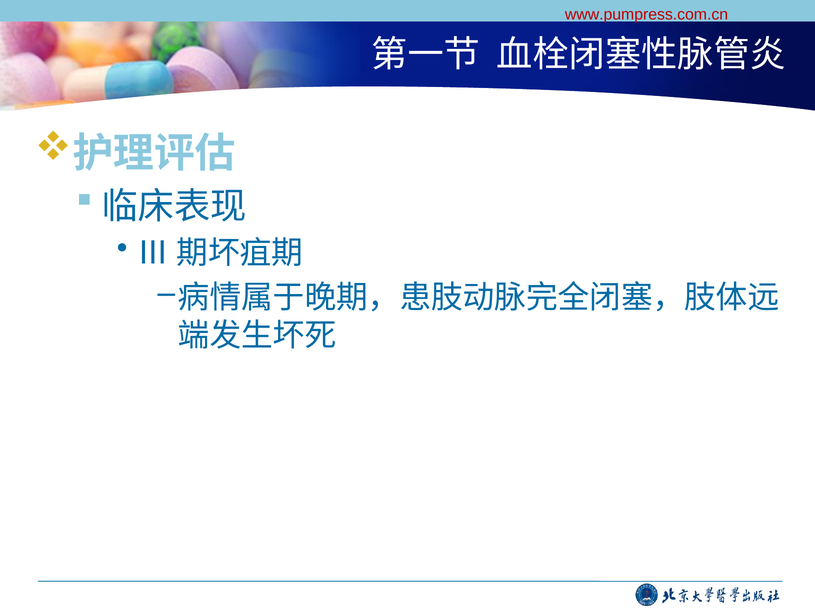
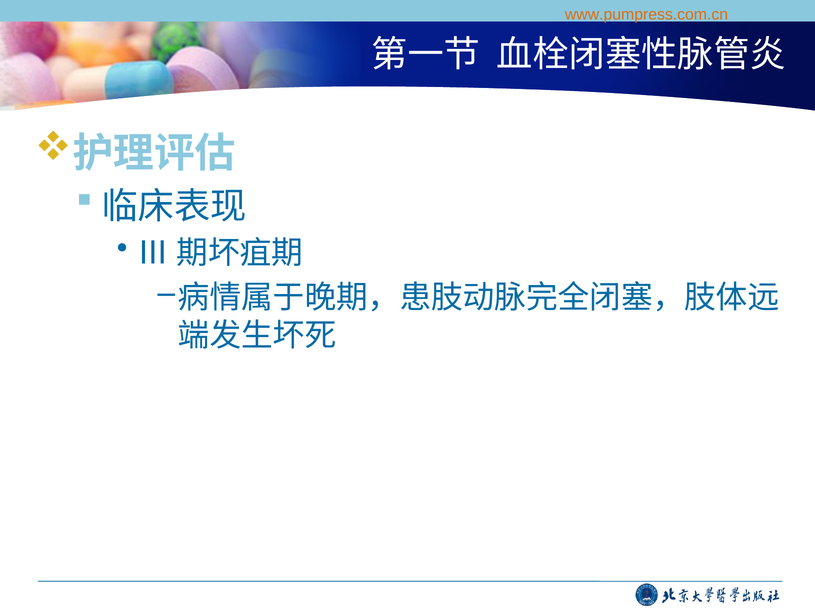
www.pumpress.com.cn colour: red -> orange (647, 15)
